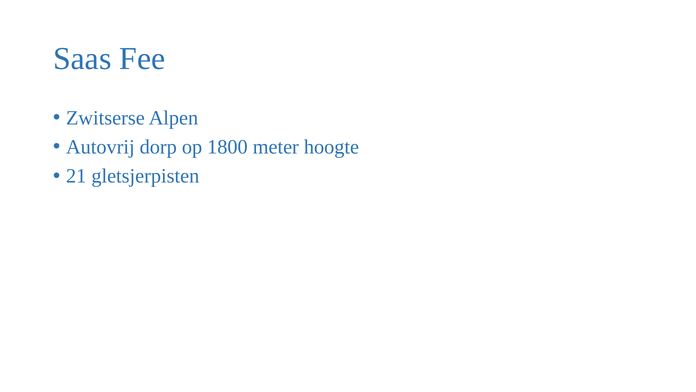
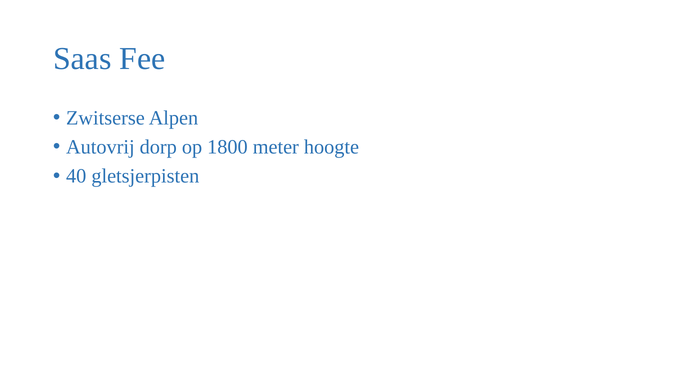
21: 21 -> 40 (76, 176)
